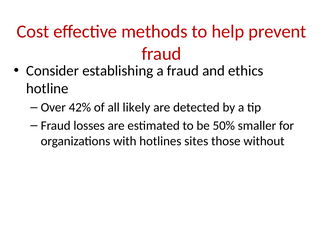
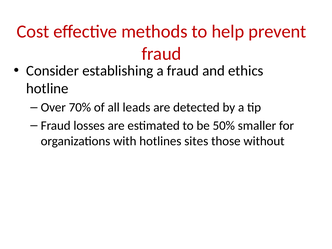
42%: 42% -> 70% (80, 107)
likely: likely -> leads (136, 107)
